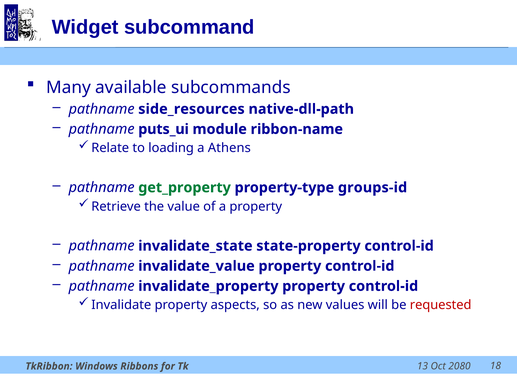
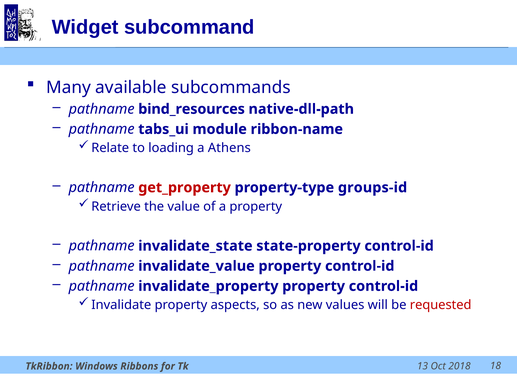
side_resources: side_resources -> bind_resources (192, 109)
puts_ui: puts_ui -> tabs_ui (164, 129)
get_property colour: green -> red (185, 187)
2080: 2080 -> 2018 (460, 366)
